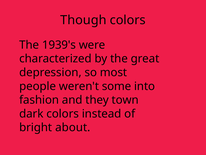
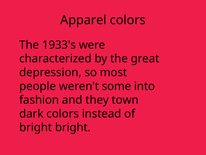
Though: Though -> Apparel (83, 20)
1939's: 1939's -> 1933's (59, 45)
bright about: about -> bright (73, 127)
